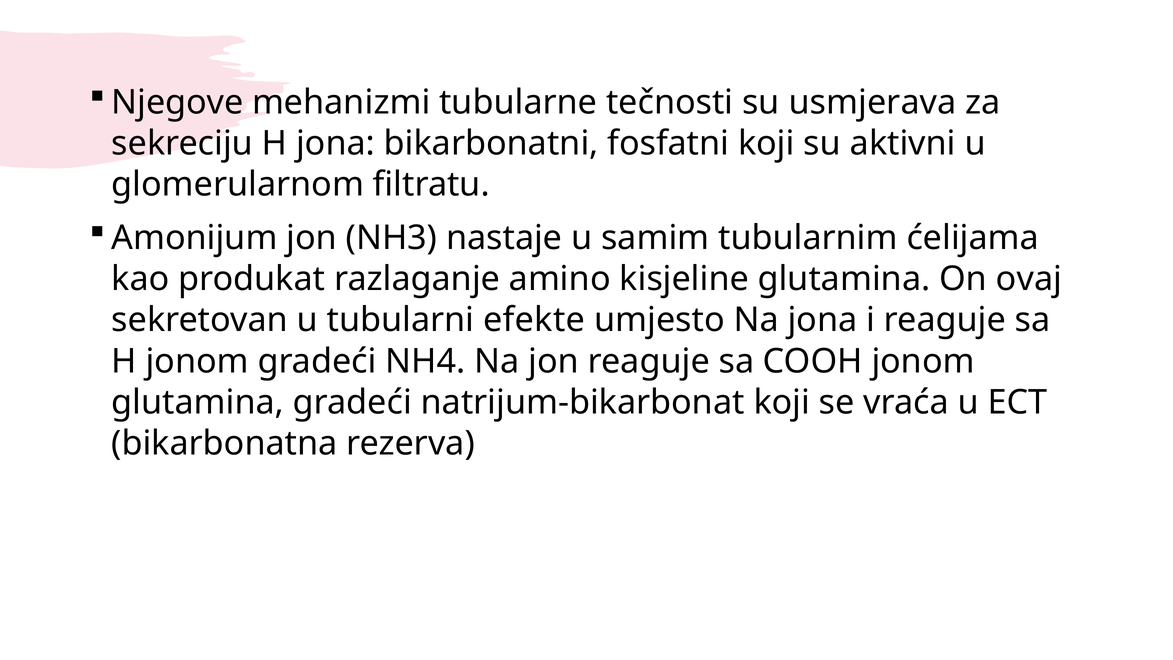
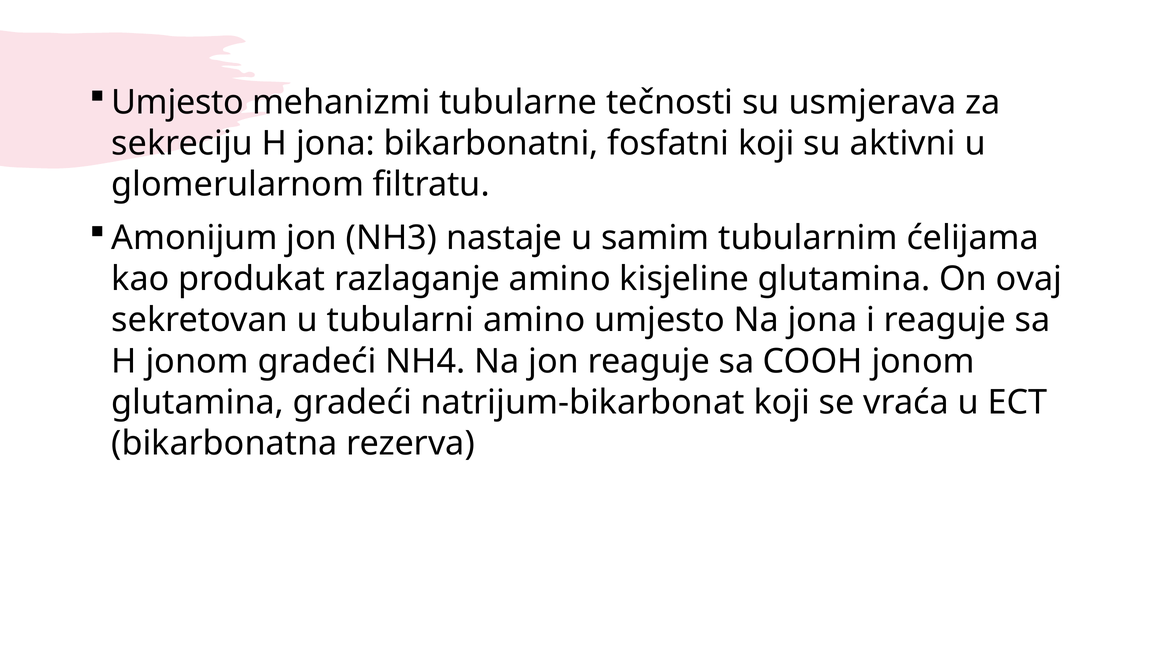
Njegove: Njegove -> Umjesto (178, 102)
tubularni efekte: efekte -> amino (534, 320)
